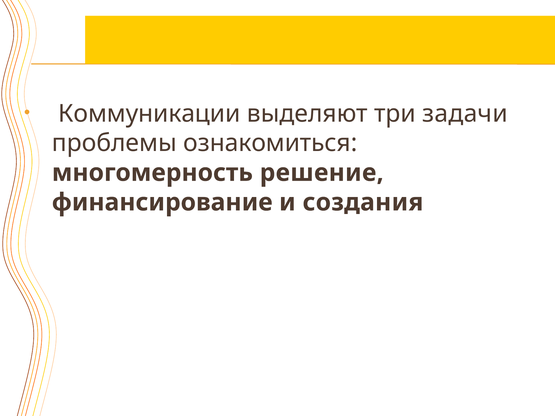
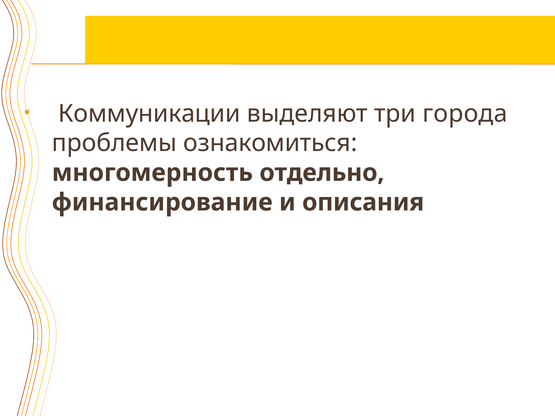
задачи: задачи -> города (465, 114)
решение: решение -> отдельно (322, 173)
создания: создания -> описания (363, 202)
